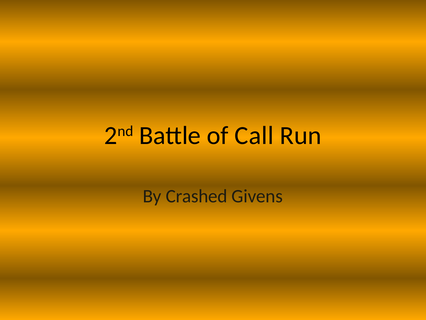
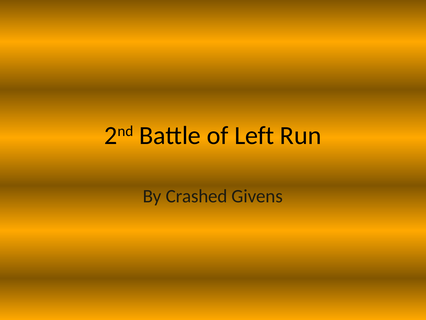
Call: Call -> Left (254, 135)
